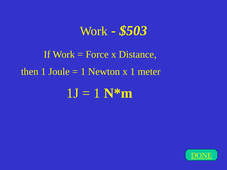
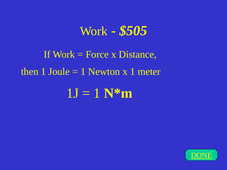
$503: $503 -> $505 (133, 31)
